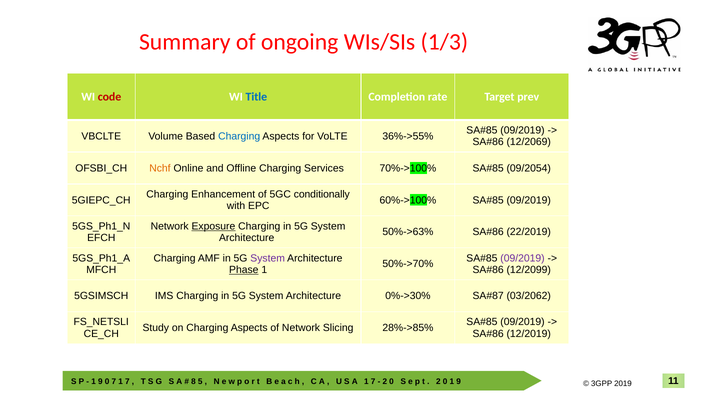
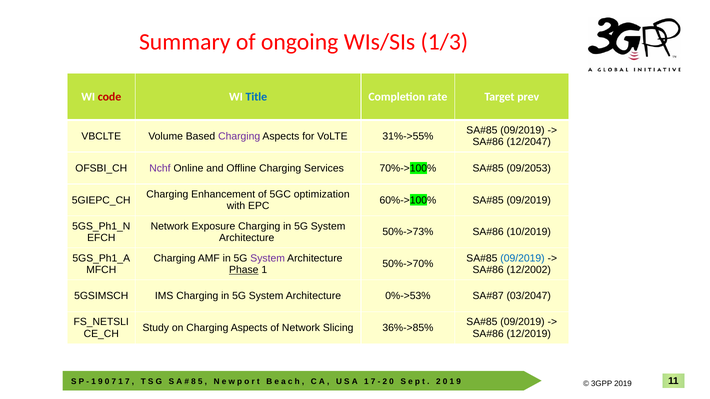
Charging colour: blue -> purple (239, 136)
36%->55%: 36%->55% -> 31%->55% (408, 136)
12/2069: 12/2069 -> 12/2047 (529, 142)
Nchf colour: orange -> purple (160, 168)
09/2054: 09/2054 -> 09/2053 (529, 168)
conditionally: conditionally -> optimization (322, 194)
Exposure underline: present -> none (213, 226)
50%->63%: 50%->63% -> 50%->73% (408, 232)
22/2019: 22/2019 -> 10/2019 (529, 232)
09/2019 colour: purple -> blue (522, 258)
12/2099: 12/2099 -> 12/2002 (529, 270)
0%->30%: 0%->30% -> 0%->53% (408, 296)
03/2062: 03/2062 -> 03/2047 (529, 296)
28%->85%: 28%->85% -> 36%->85% (408, 328)
